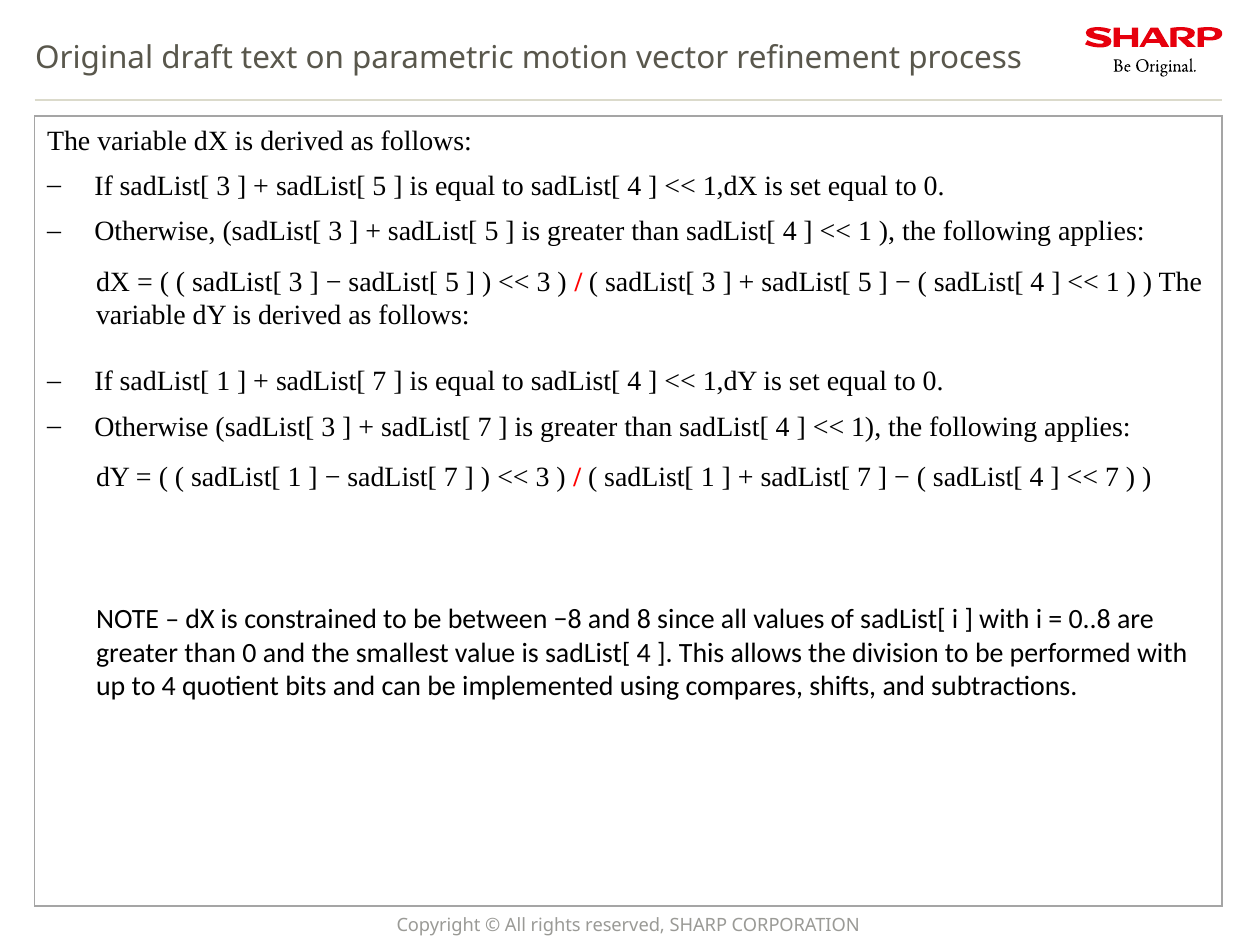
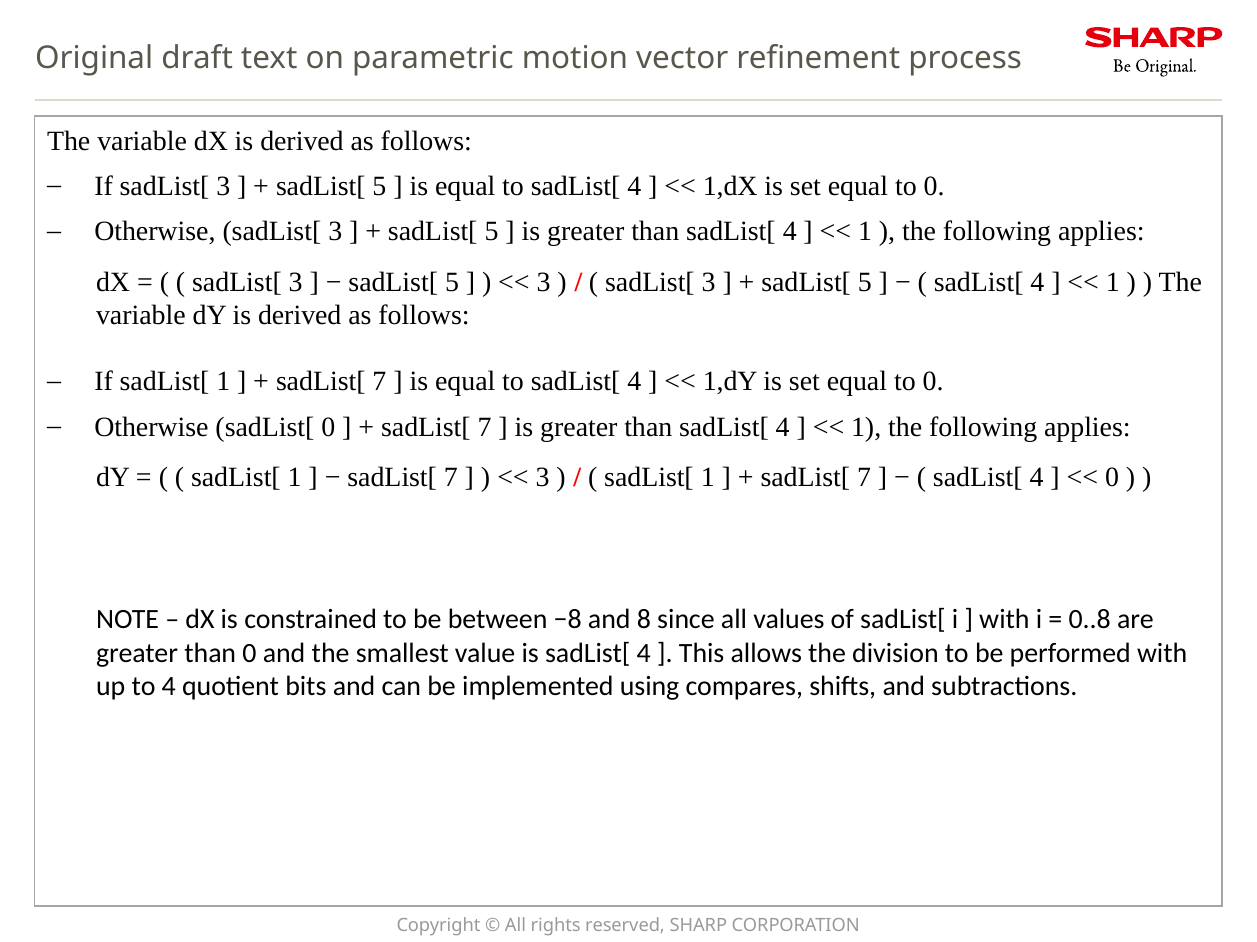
3: 3 -> 0 (328, 427)
7: 7 -> 0 (1112, 478)
